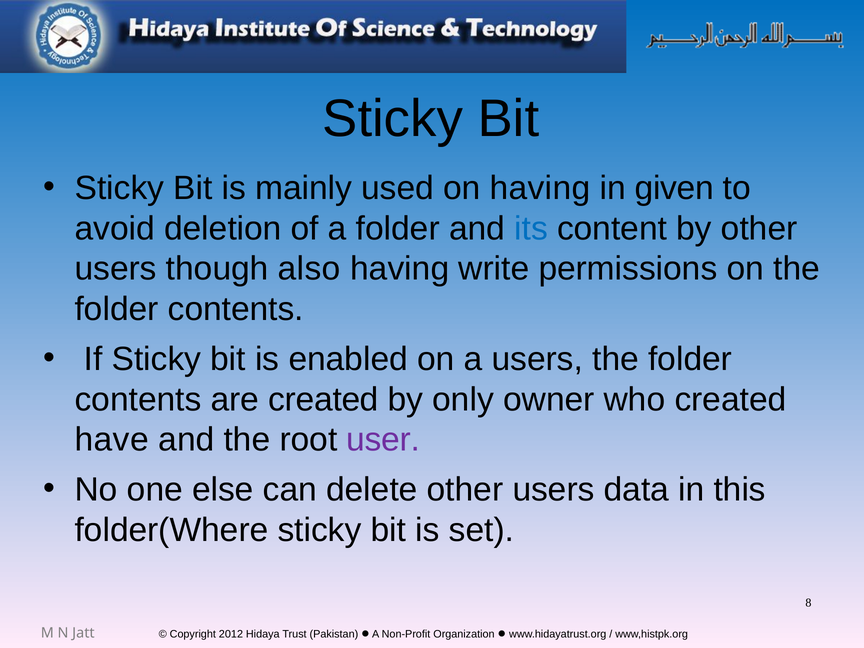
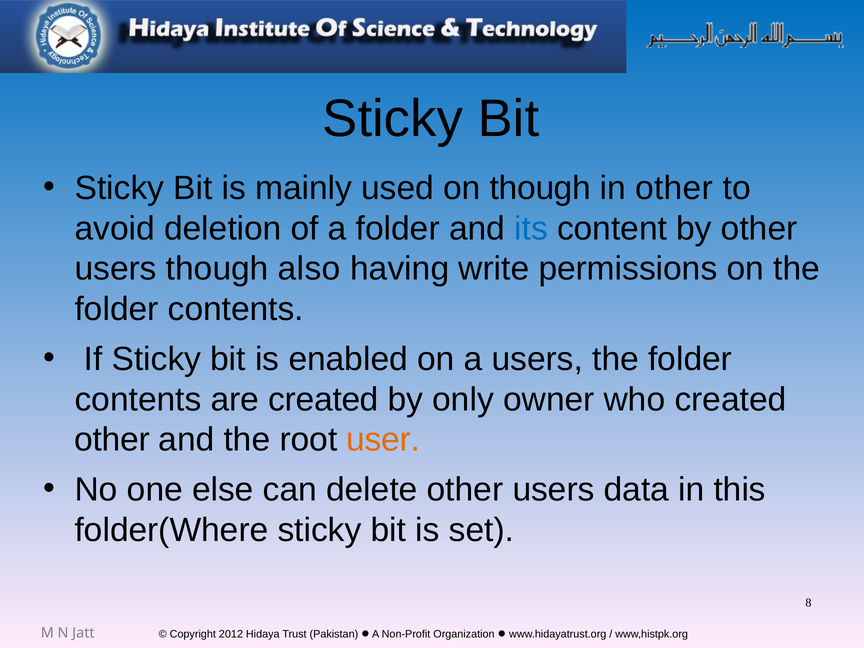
on having: having -> though (540, 188)
in given: given -> other (674, 188)
have: have -> other (112, 440)
user colour: purple -> orange (383, 440)
